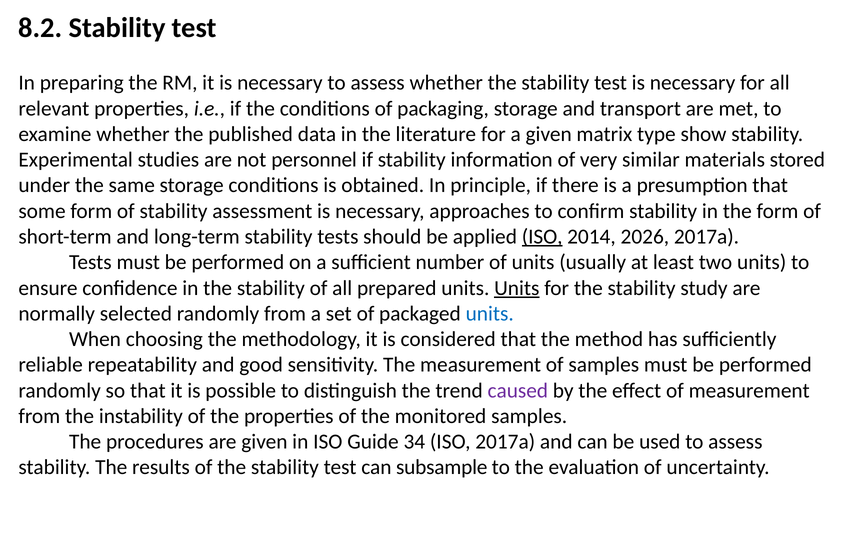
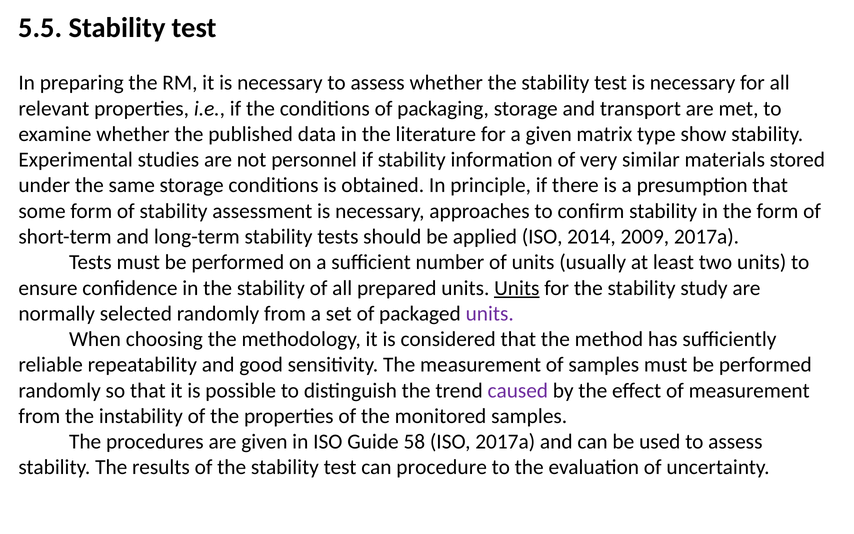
8.2: 8.2 -> 5.5 (40, 28)
ISO underline: present -> none (542, 237)
2026: 2026 -> 2009 (645, 237)
units colour: blue -> purple (490, 313)
34: 34 -> 58 (414, 442)
subsample: subsample -> procedure (442, 467)
